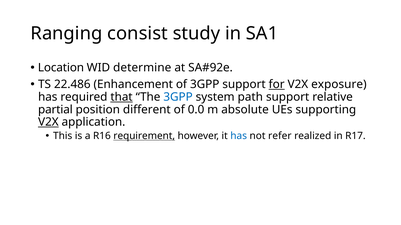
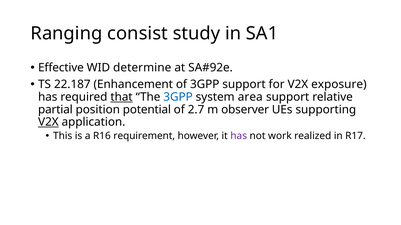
Location: Location -> Effective (61, 68)
22.486: 22.486 -> 22.187 (72, 85)
for underline: present -> none (277, 85)
path: path -> area (250, 97)
different: different -> potential (147, 110)
0.0: 0.0 -> 2.7 (196, 110)
absolute: absolute -> observer (245, 110)
requirement underline: present -> none (144, 136)
has colour: blue -> purple (239, 136)
refer: refer -> work (280, 136)
